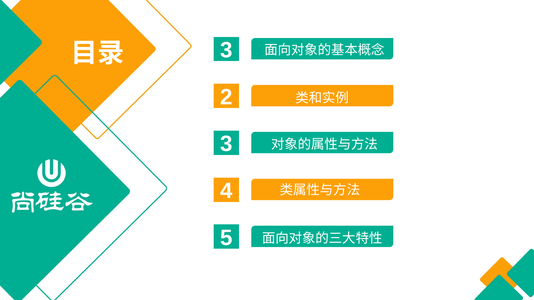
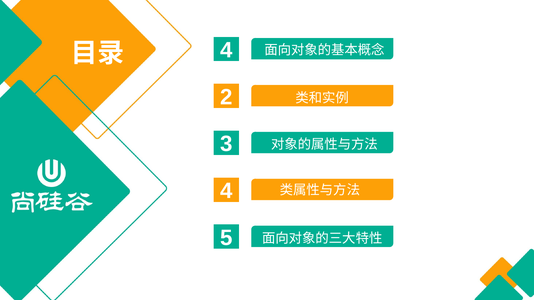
3: 3 -> 4 (226, 50)
